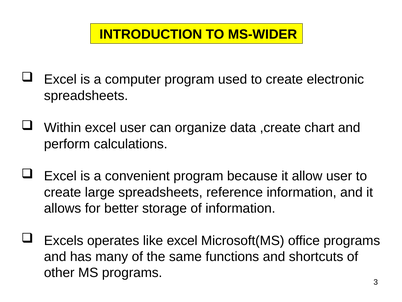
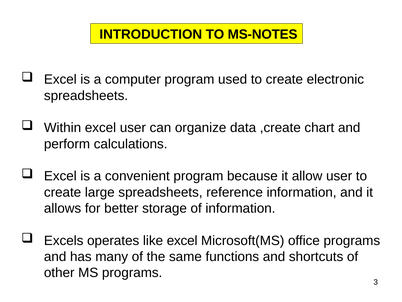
MS-WIDER: MS-WIDER -> MS-NOTES (263, 34)
